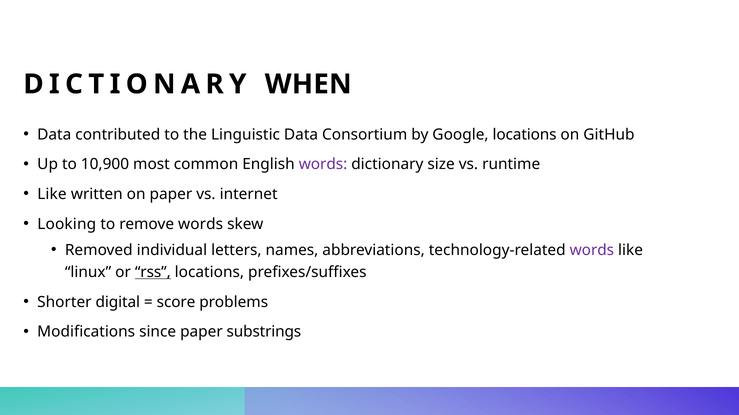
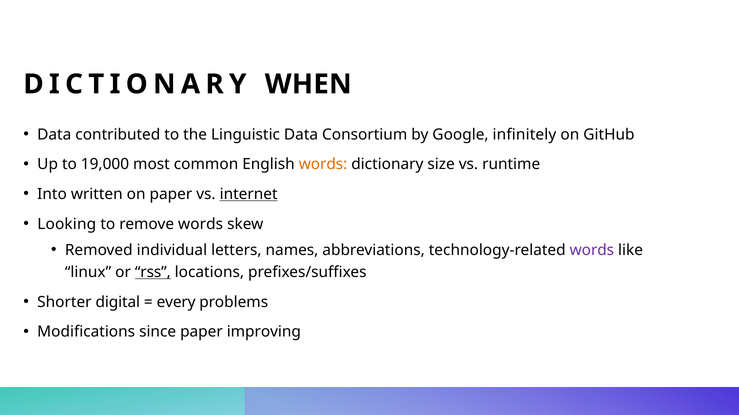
Google locations: locations -> infinitely (524, 135)
10,900: 10,900 -> 19,000 (105, 165)
words colour: purple -> orange (323, 165)
Like: Like -> Into (52, 194)
internet underline: none -> present (249, 194)
score: score -> every (176, 302)
substrings: substrings -> improving (264, 332)
